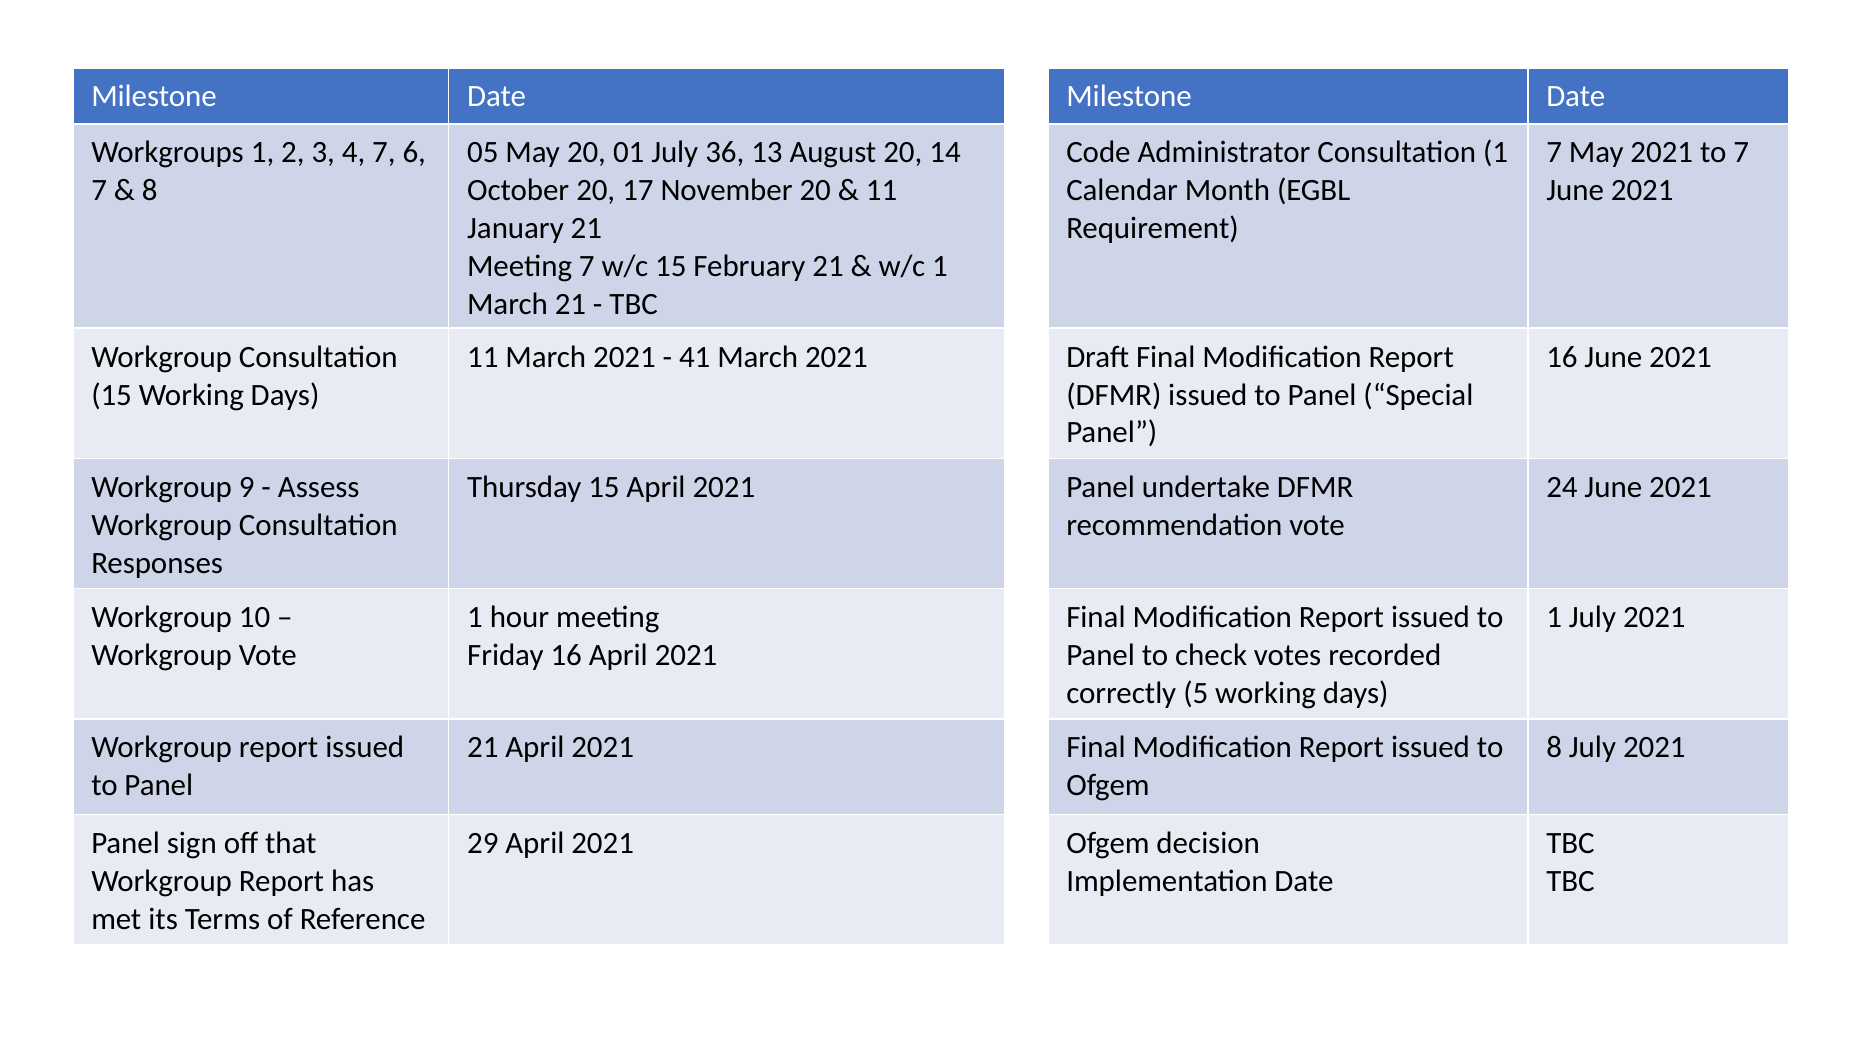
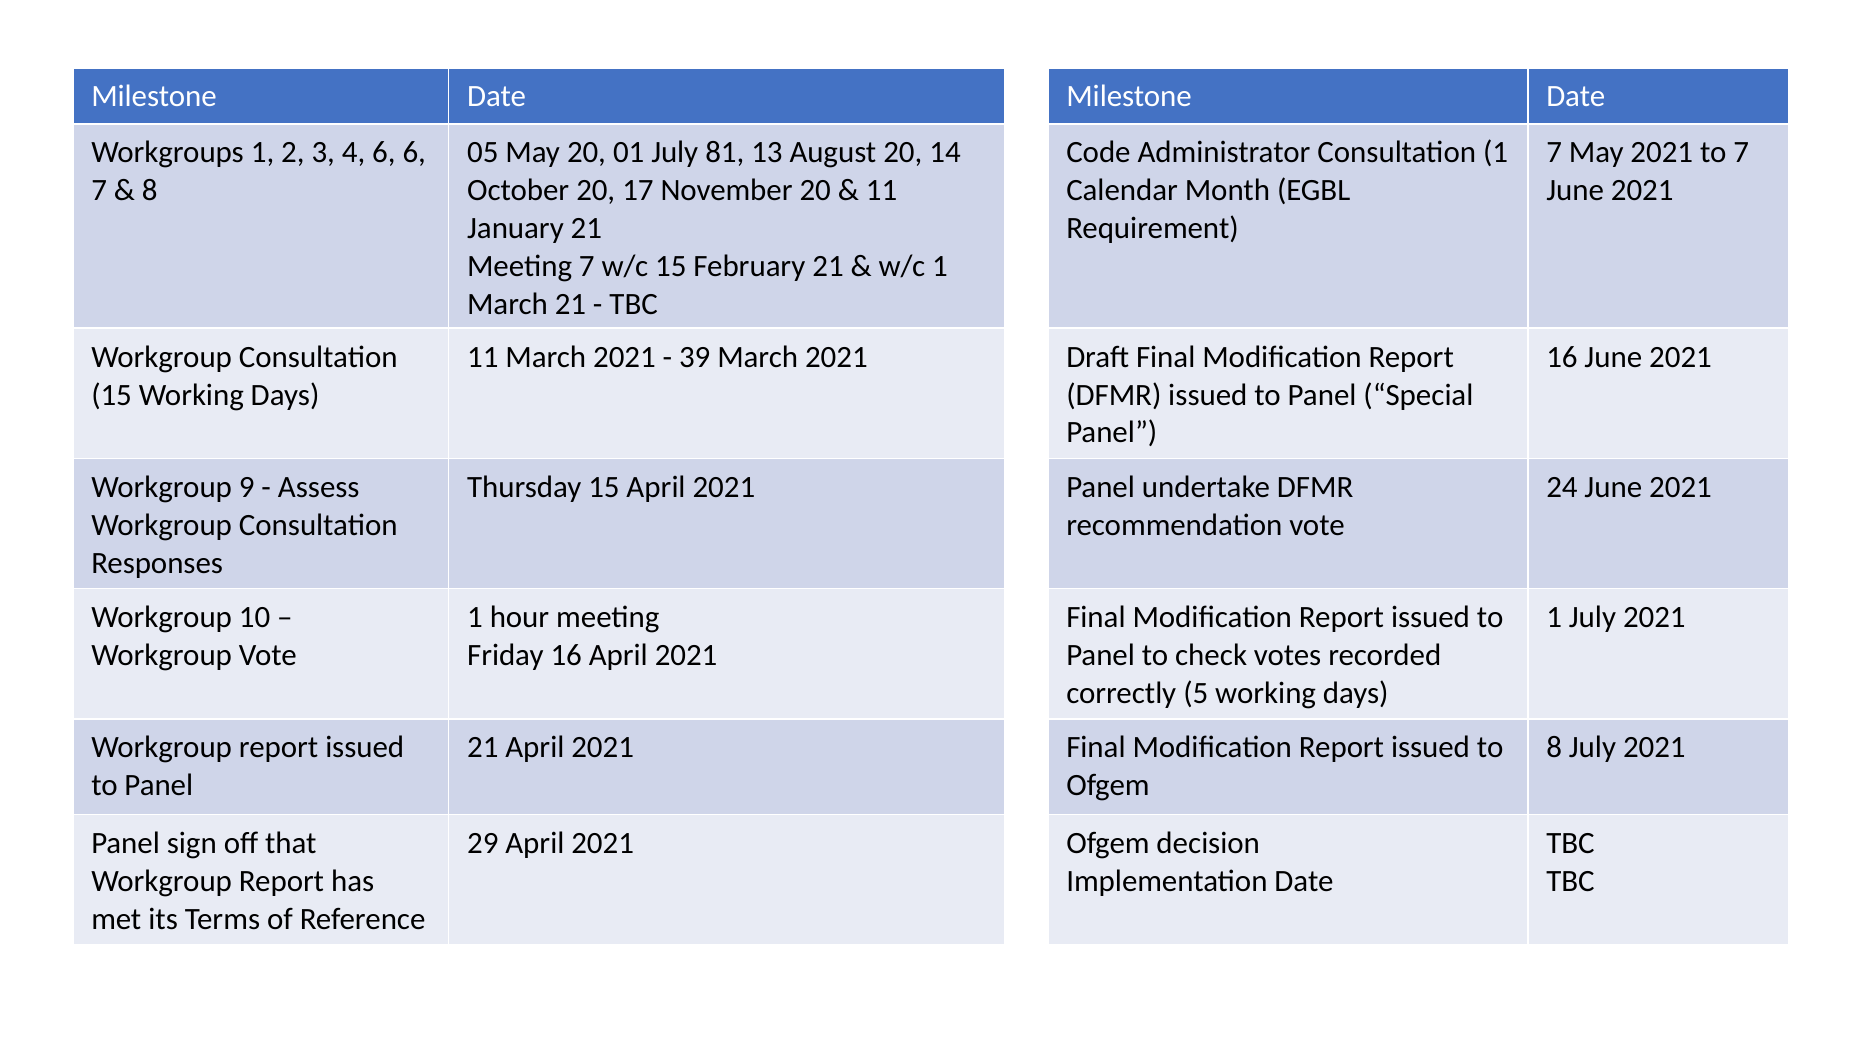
4 7: 7 -> 6 (384, 152)
36: 36 -> 81 (725, 152)
41: 41 -> 39 (695, 357)
